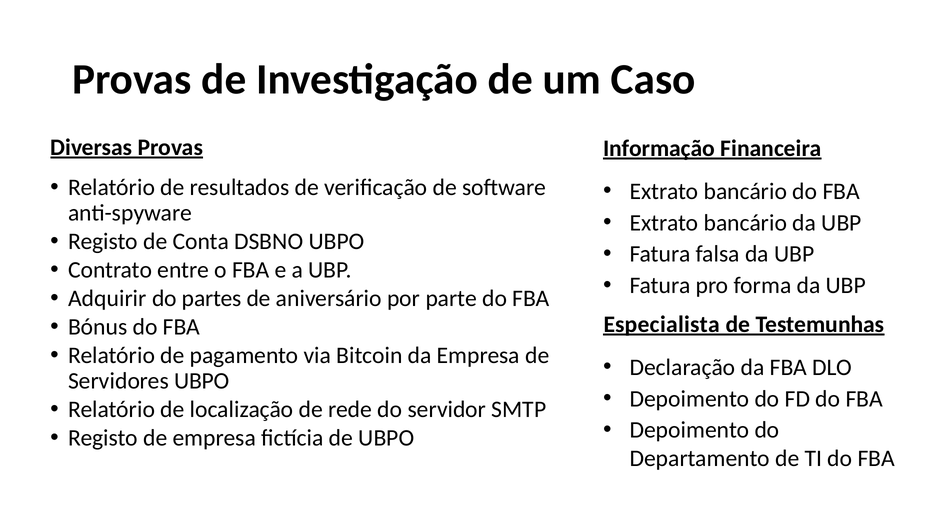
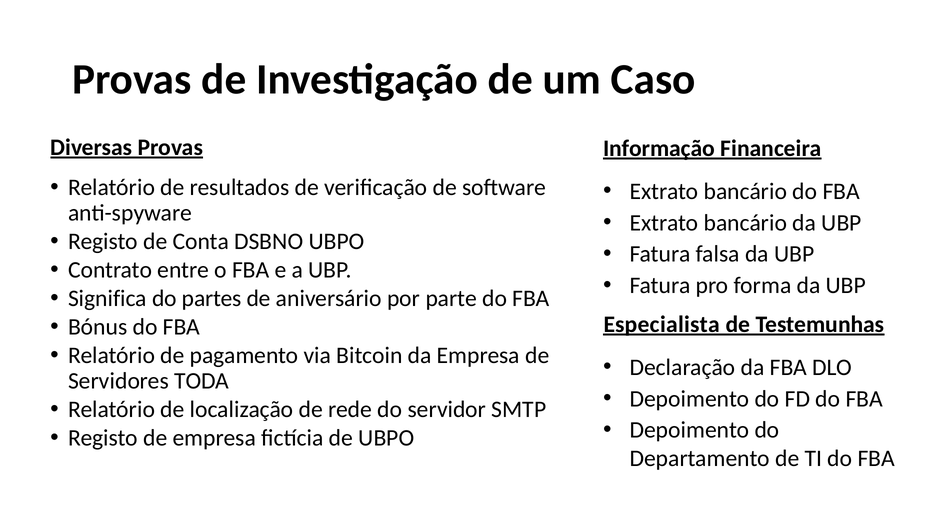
Adquirir: Adquirir -> Significa (107, 298)
Servidores UBPO: UBPO -> TODA (202, 381)
